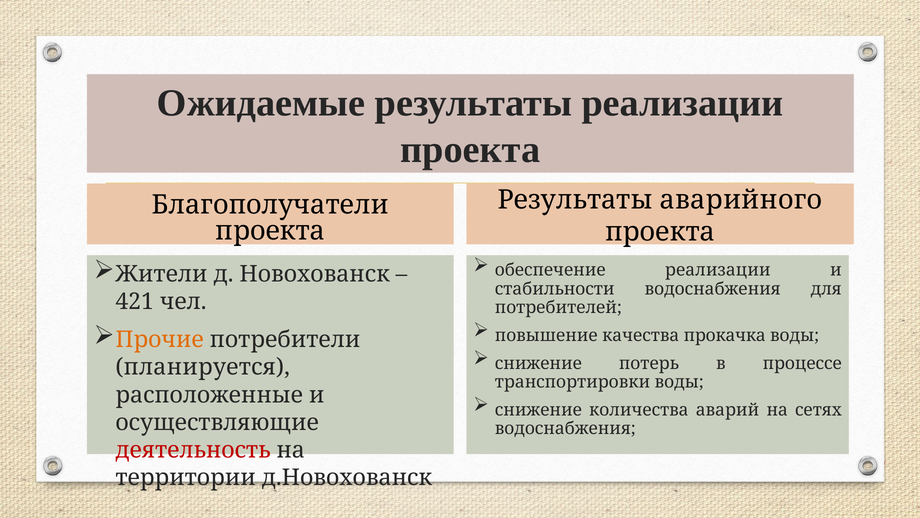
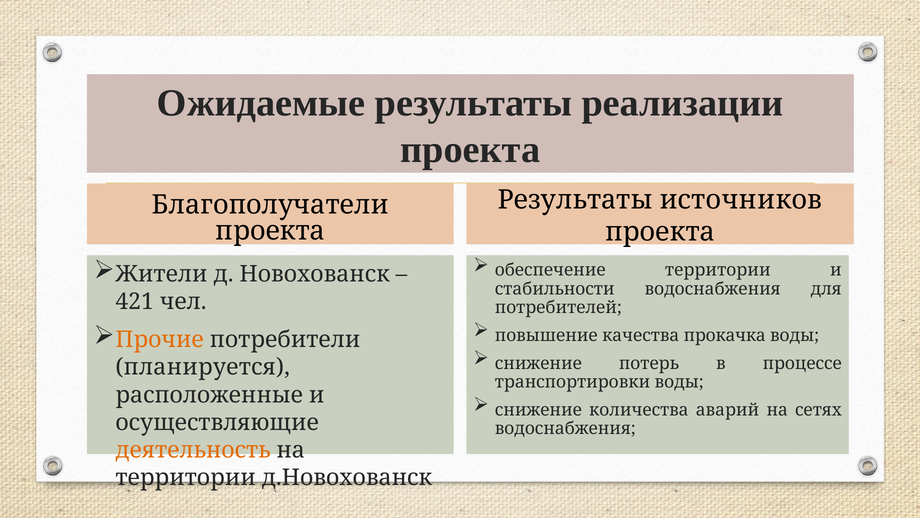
аварийного: аварийного -> источников (741, 199)
обеспечение реализации: реализации -> территории (718, 270)
деятельность colour: red -> orange (193, 450)
